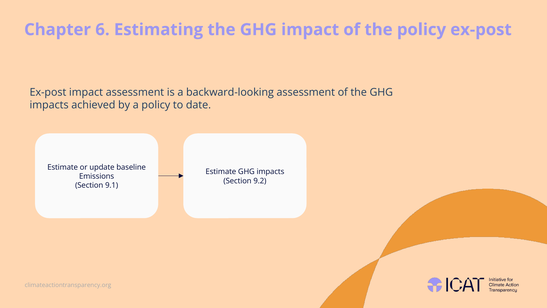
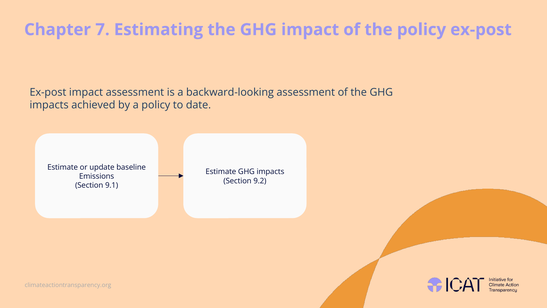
6: 6 -> 7 (102, 30)
